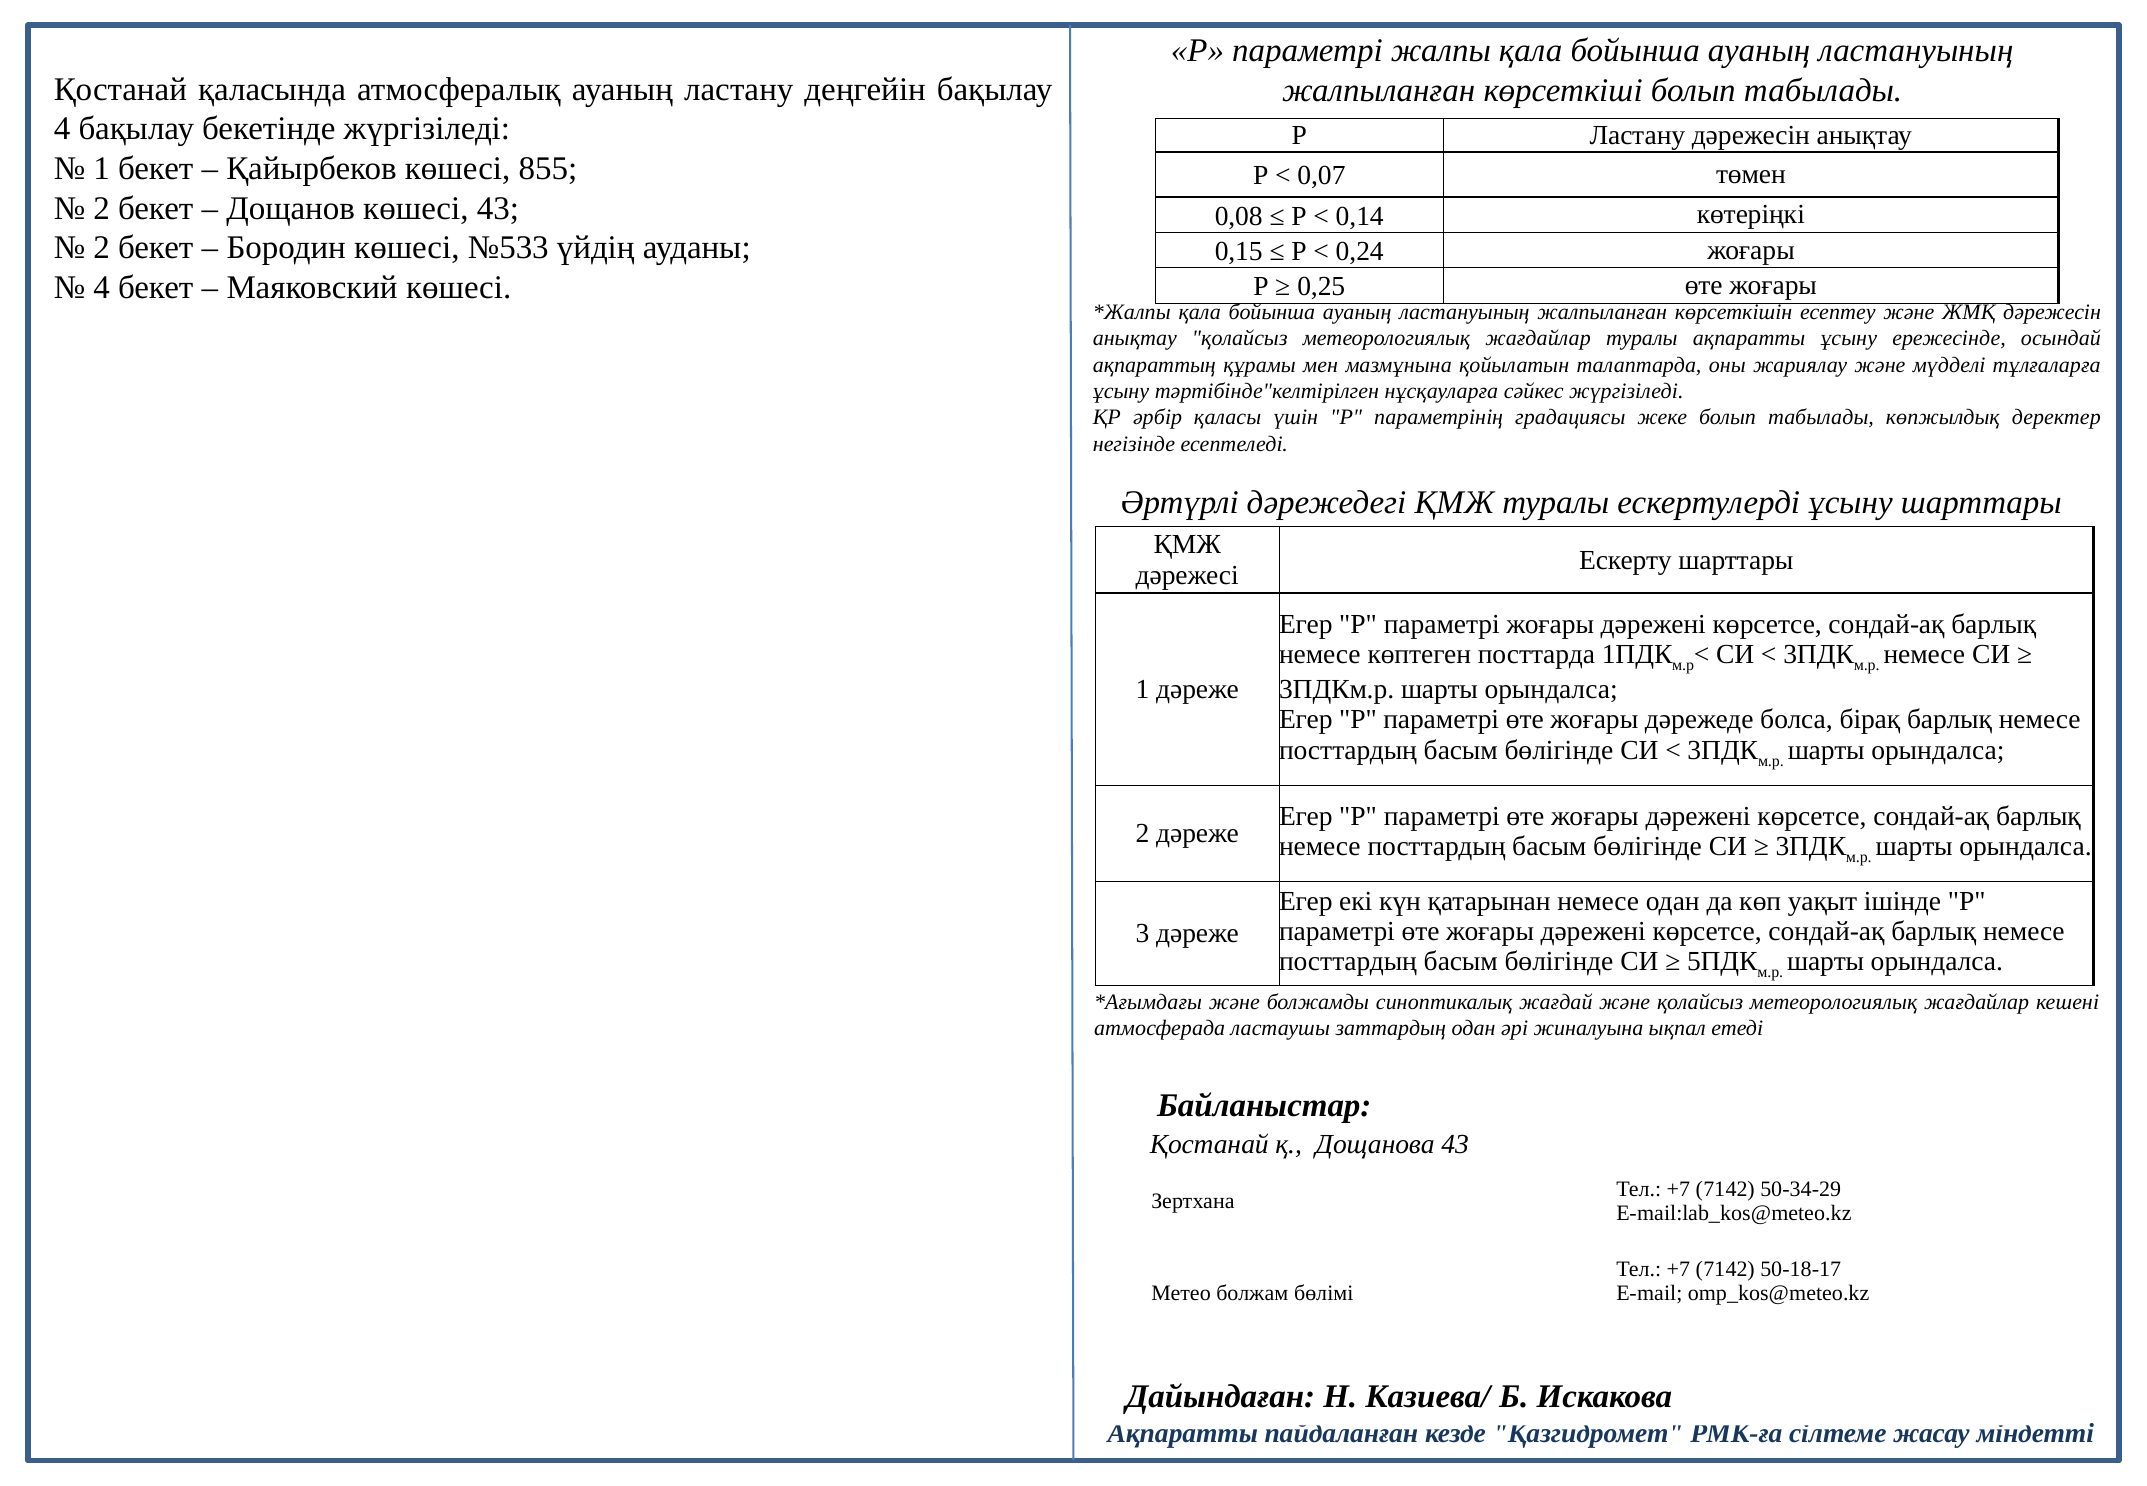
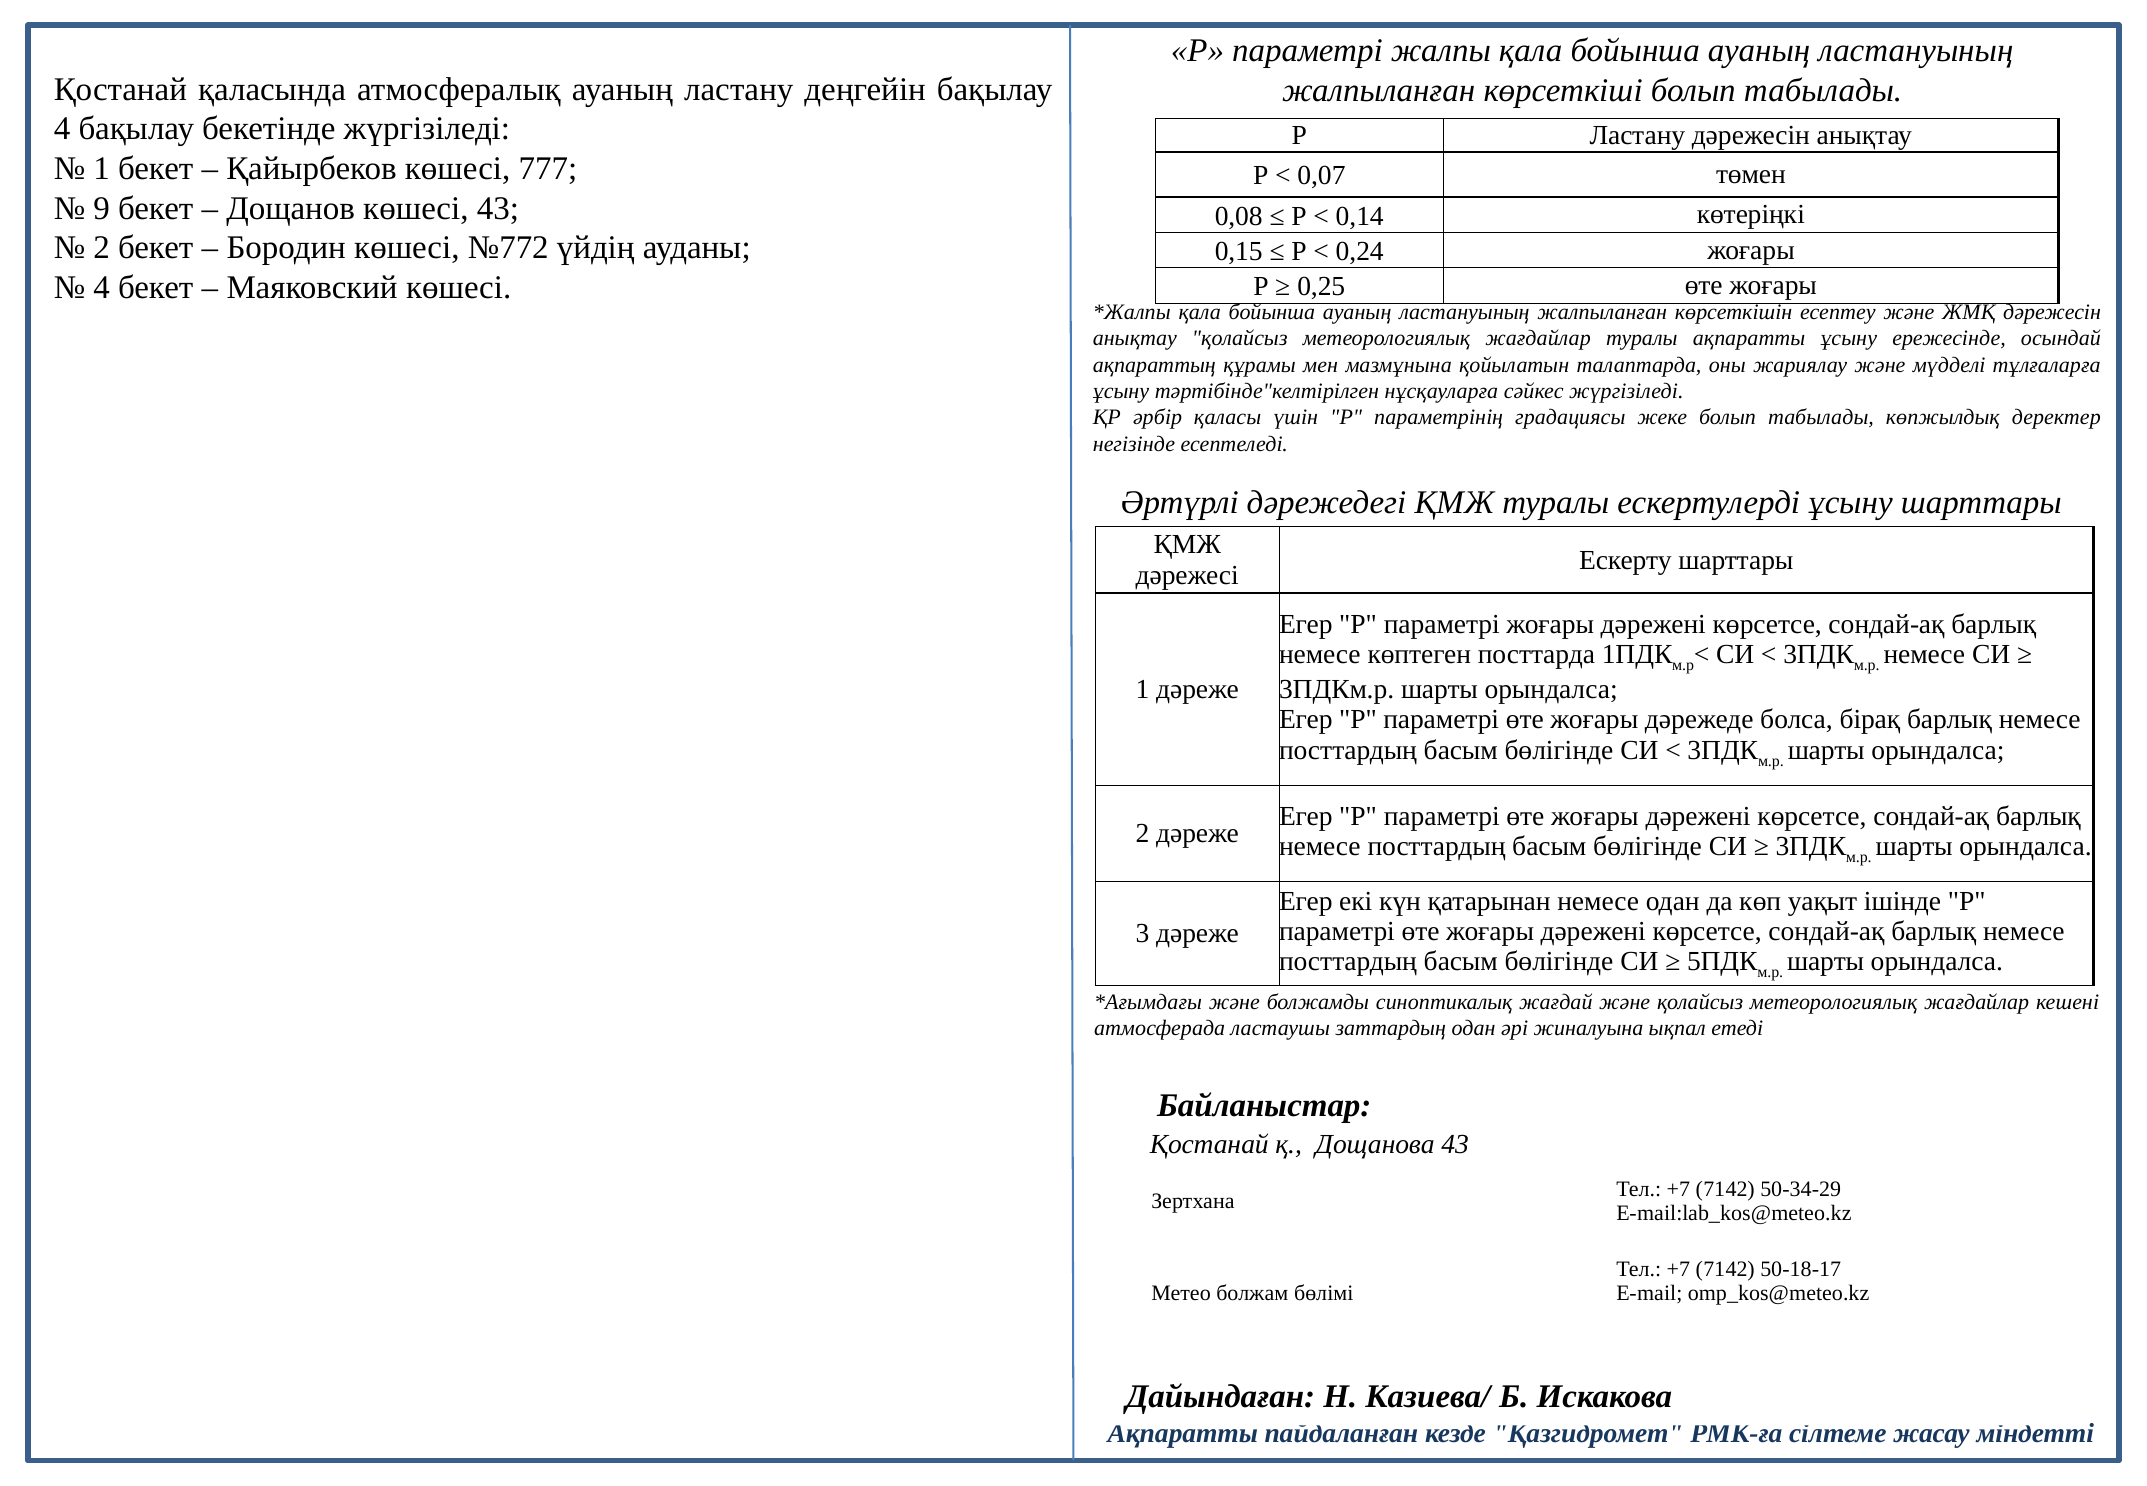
855: 855 -> 777 (548, 169)
2: 2 -> 9 (102, 208)
№533: №533 -> №772 (508, 248)
